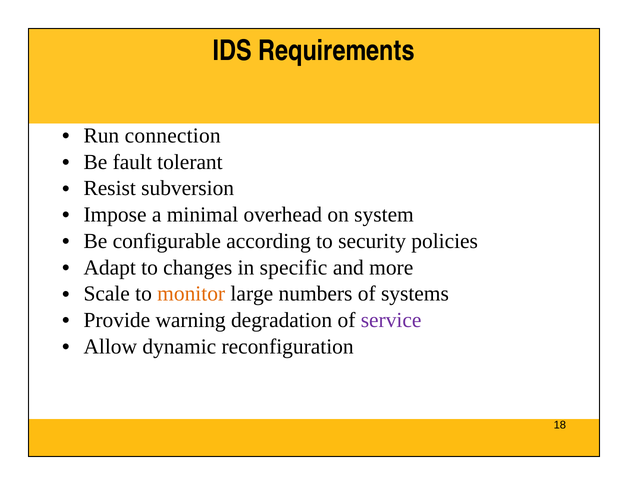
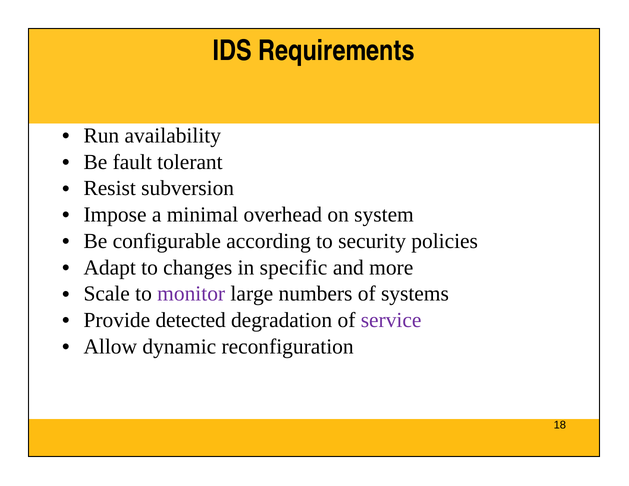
connection: connection -> availability (173, 136)
monitor colour: orange -> purple (191, 294)
warning: warning -> detected (191, 320)
